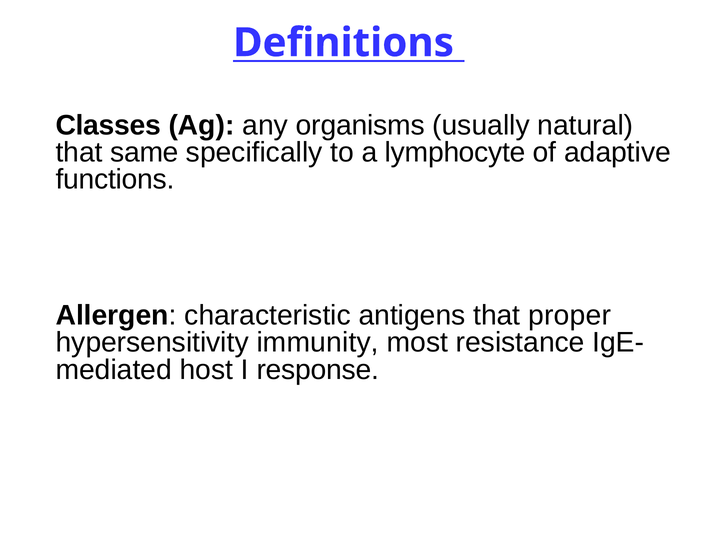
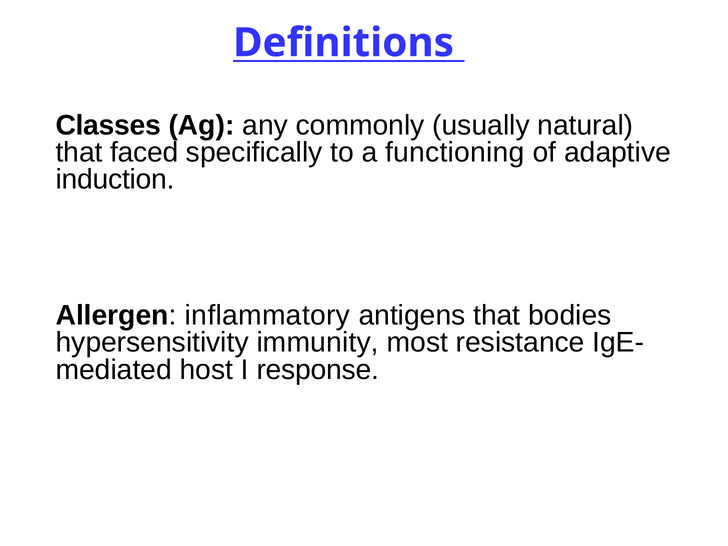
organisms: organisms -> commonly (360, 125)
same: same -> faced (144, 152)
lymphocyte: lymphocyte -> functioning (455, 152)
functions: functions -> induction (115, 180)
characteristic: characteristic -> inflammatory (267, 315)
proper: proper -> bodies (570, 315)
